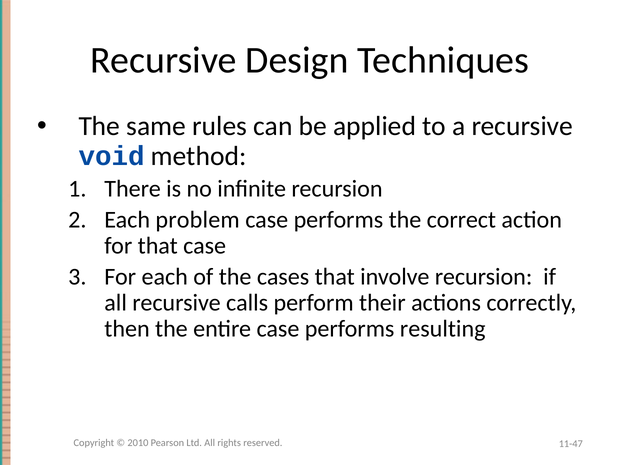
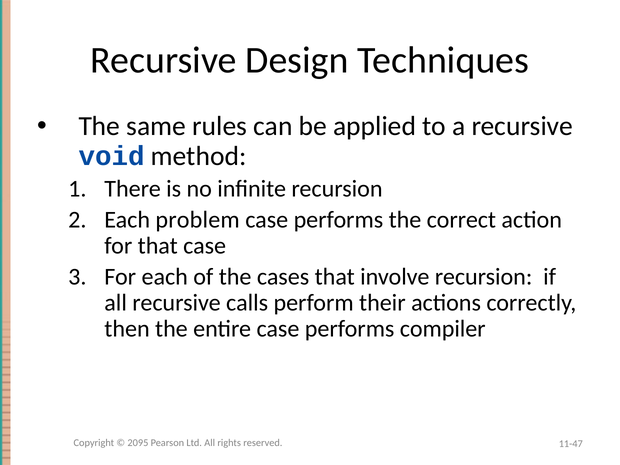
resulting: resulting -> compiler (443, 329)
2010: 2010 -> 2095 (138, 443)
